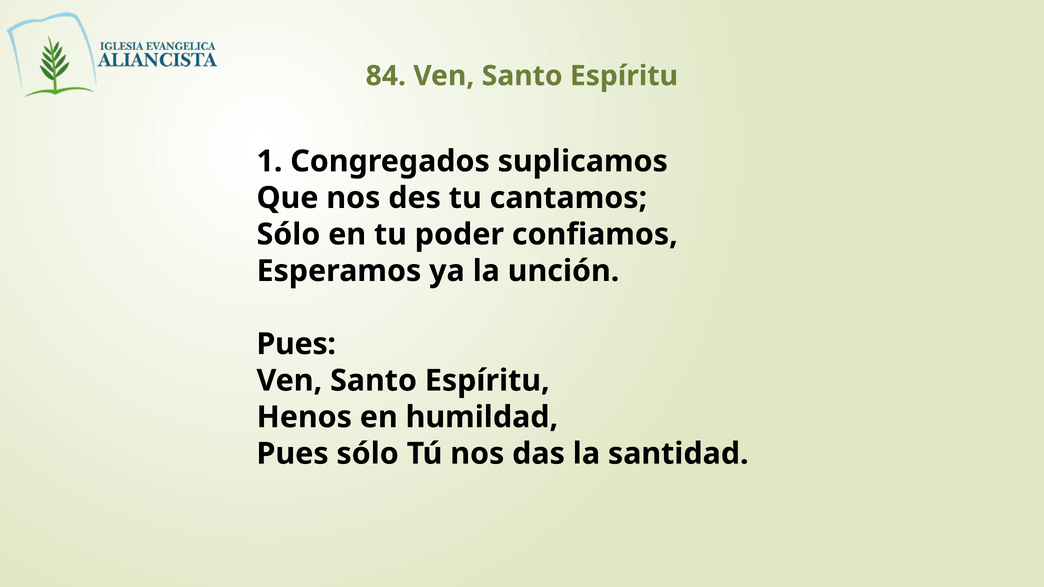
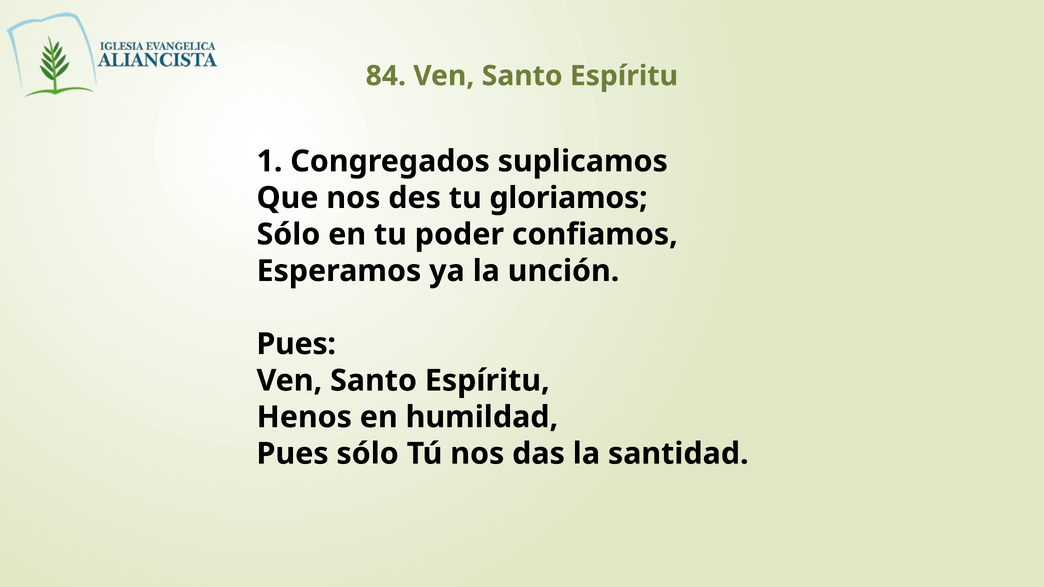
cantamos: cantamos -> gloriamos (569, 198)
